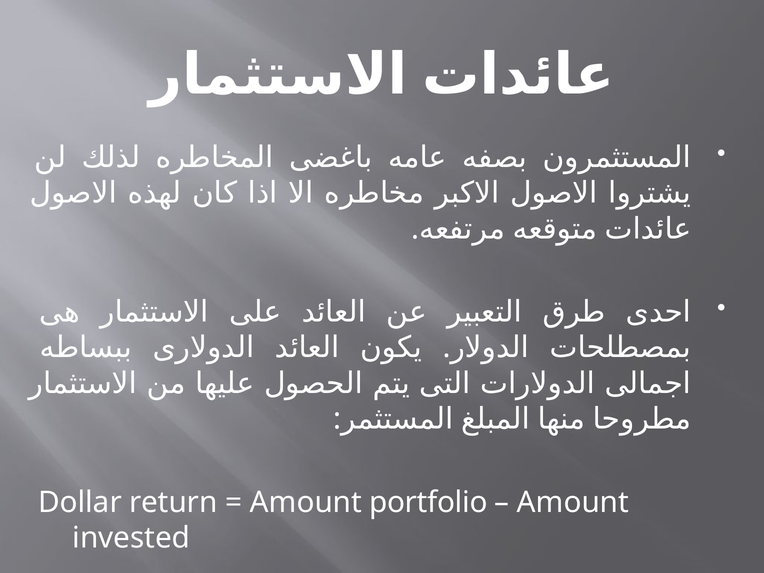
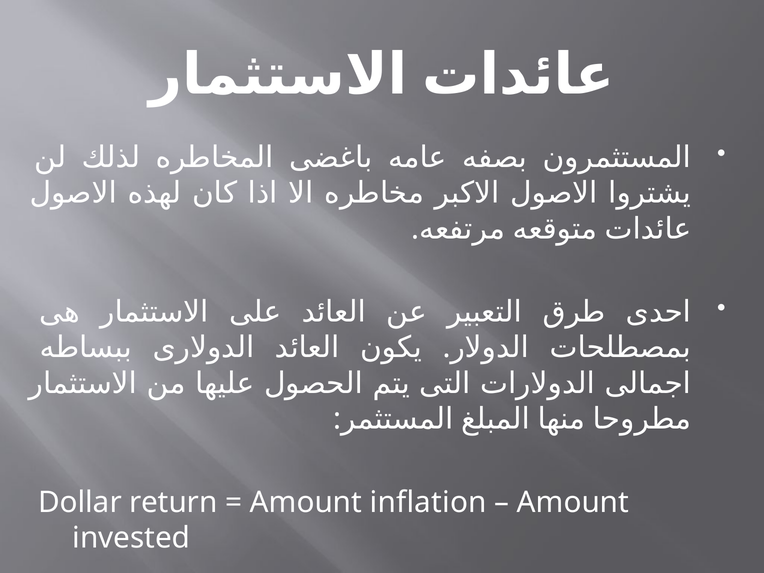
portfolio: portfolio -> inflation (428, 502)
